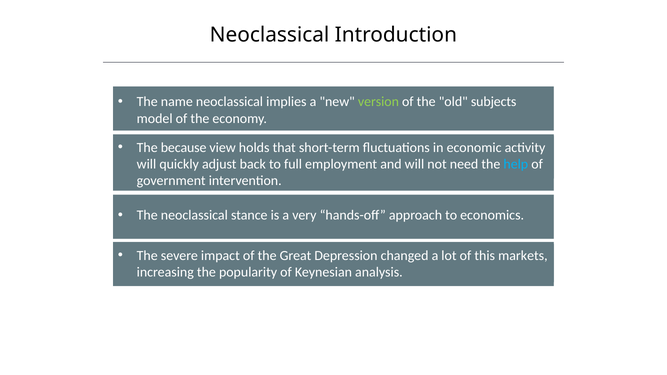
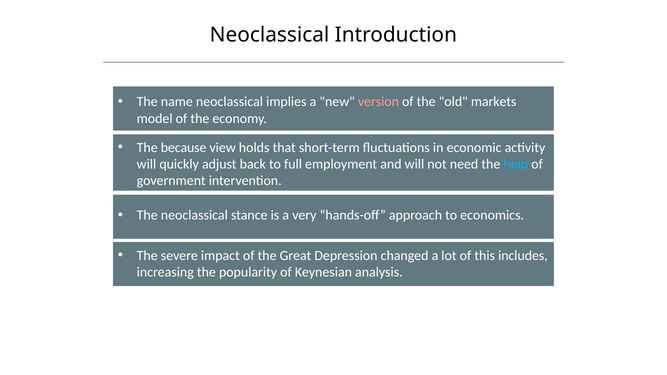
version colour: light green -> pink (378, 102)
subjects: subjects -> markets (494, 102)
markets: markets -> includes (523, 256)
